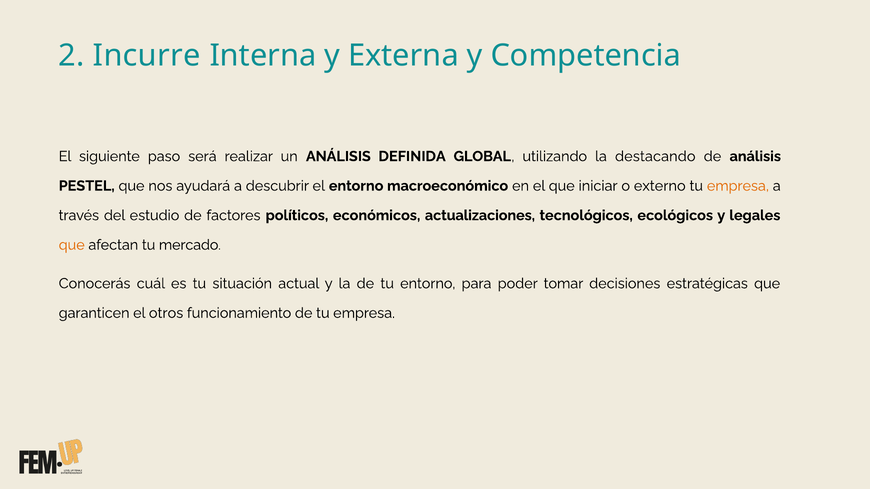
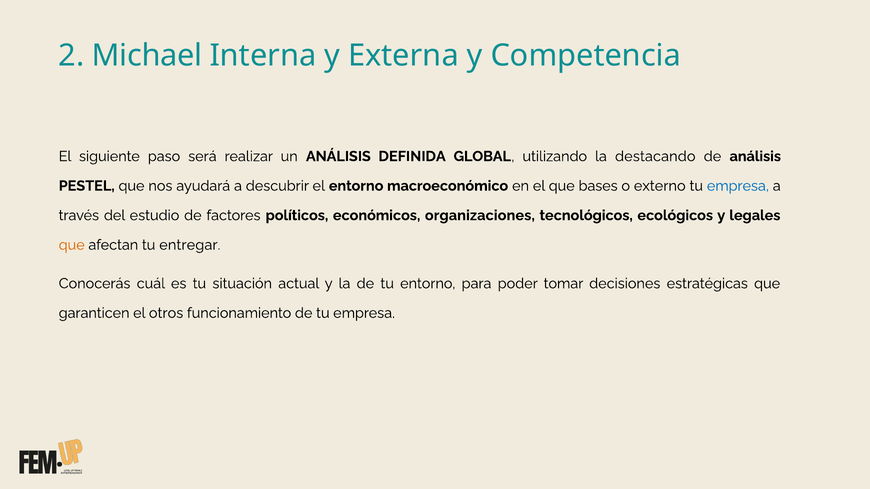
Incurre: Incurre -> Michael (147, 56)
iniciar: iniciar -> bases (598, 186)
empresa colour: orange -> blue (738, 186)
actualizaciones: actualizaciones -> organizaciones (480, 216)
mercado: mercado -> entregar (190, 245)
